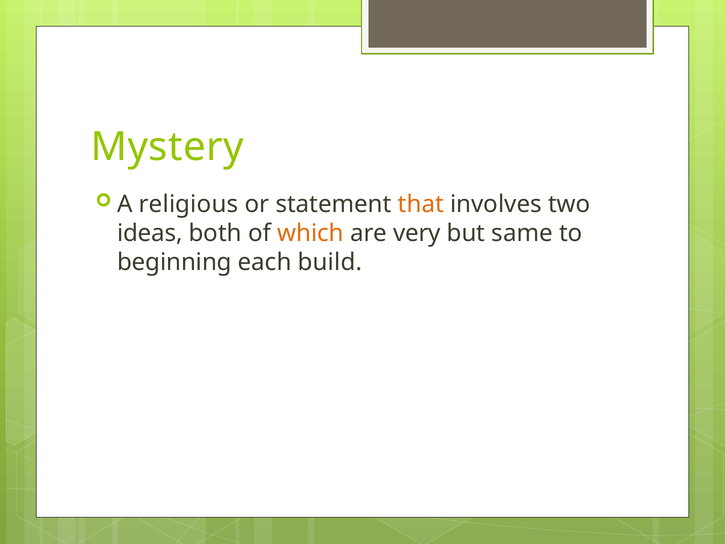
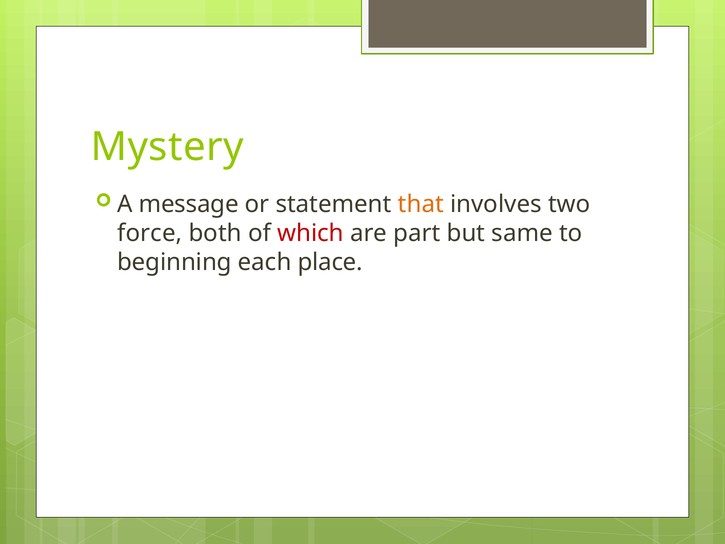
religious: religious -> message (189, 204)
ideas: ideas -> force (150, 233)
which colour: orange -> red (311, 233)
very: very -> part (417, 233)
build: build -> place (330, 262)
